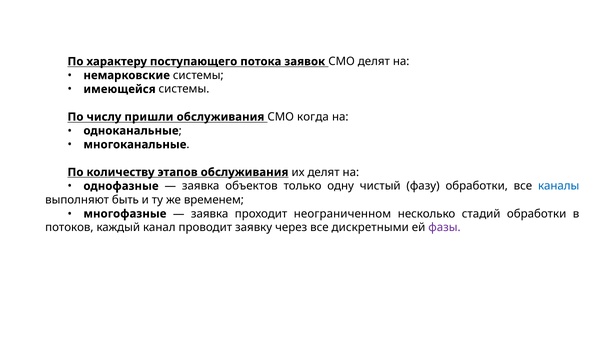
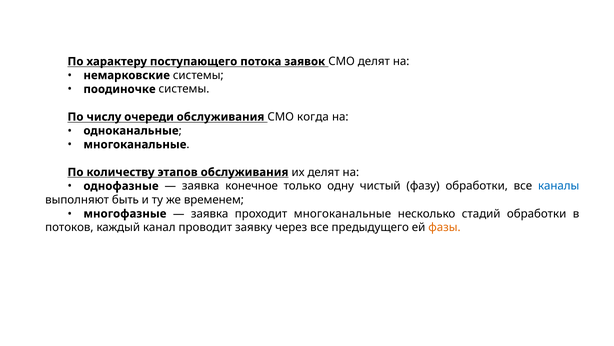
имеющейся: имеющейся -> поодиночке (120, 89)
пришли: пришли -> очереди (149, 117)
объектов: объектов -> конечное (252, 186)
проходит неограниченном: неограниченном -> многоканальные (342, 213)
дискретными: дискретными -> предыдущего (370, 227)
фазы colour: purple -> orange (444, 227)
